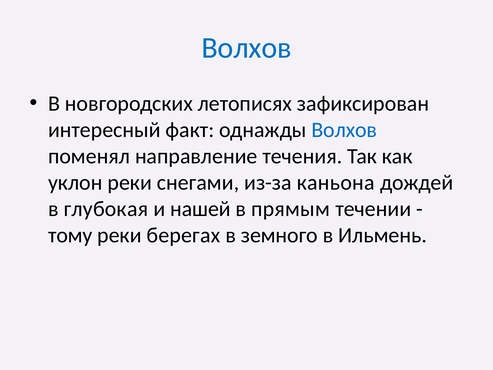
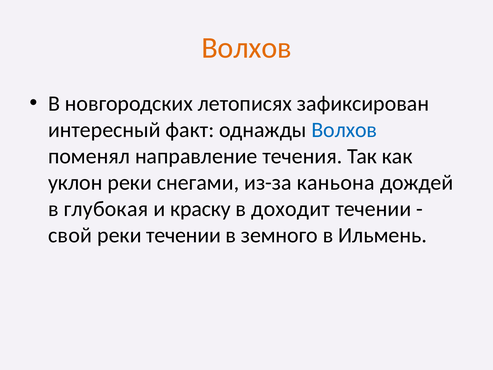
Волхов colour: blue -> orange (247, 48)
нашей: нашей -> краску (200, 209)
прямым: прямым -> доходит (291, 209)
тому: тому -> свой (70, 235)
реки берегах: берегах -> течении (184, 235)
